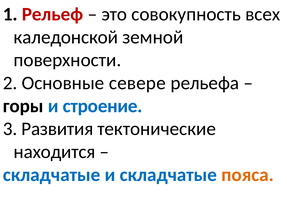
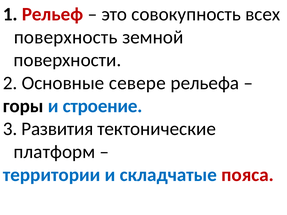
каледонской: каледонской -> поверхность (66, 37)
находится: находится -> платформ (54, 152)
складчатые: складчатые -> территории (52, 175)
пояса colour: orange -> red (248, 175)
